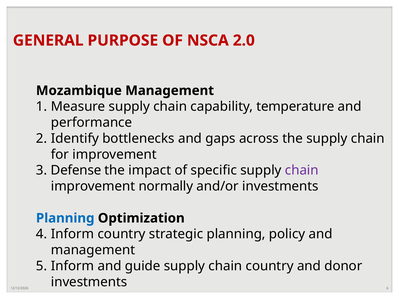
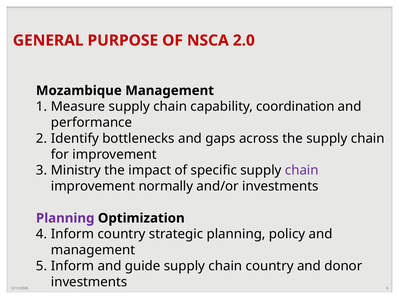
temperature: temperature -> coordination (295, 107)
Defense: Defense -> Ministry (76, 170)
Planning colour: blue -> purple (65, 218)
